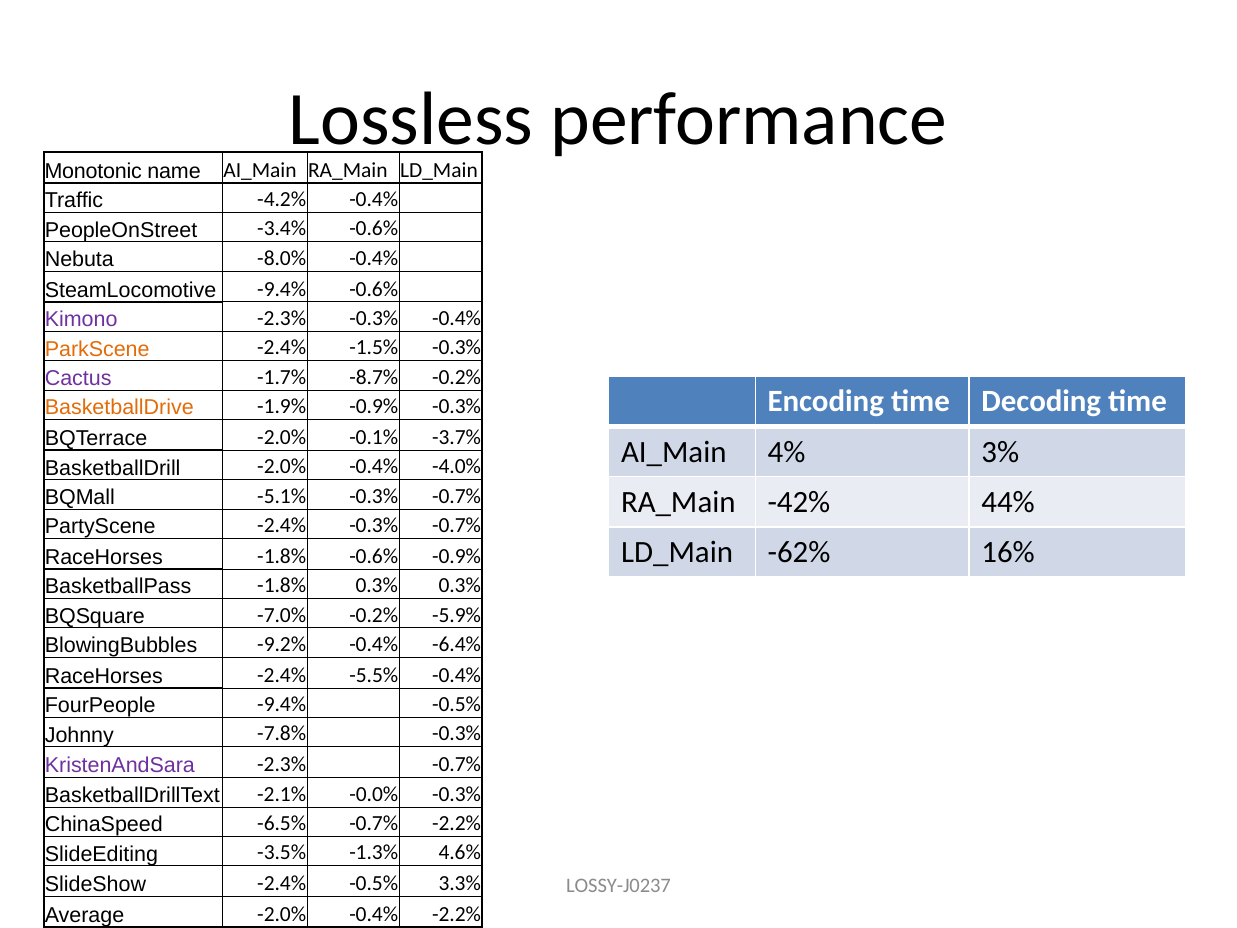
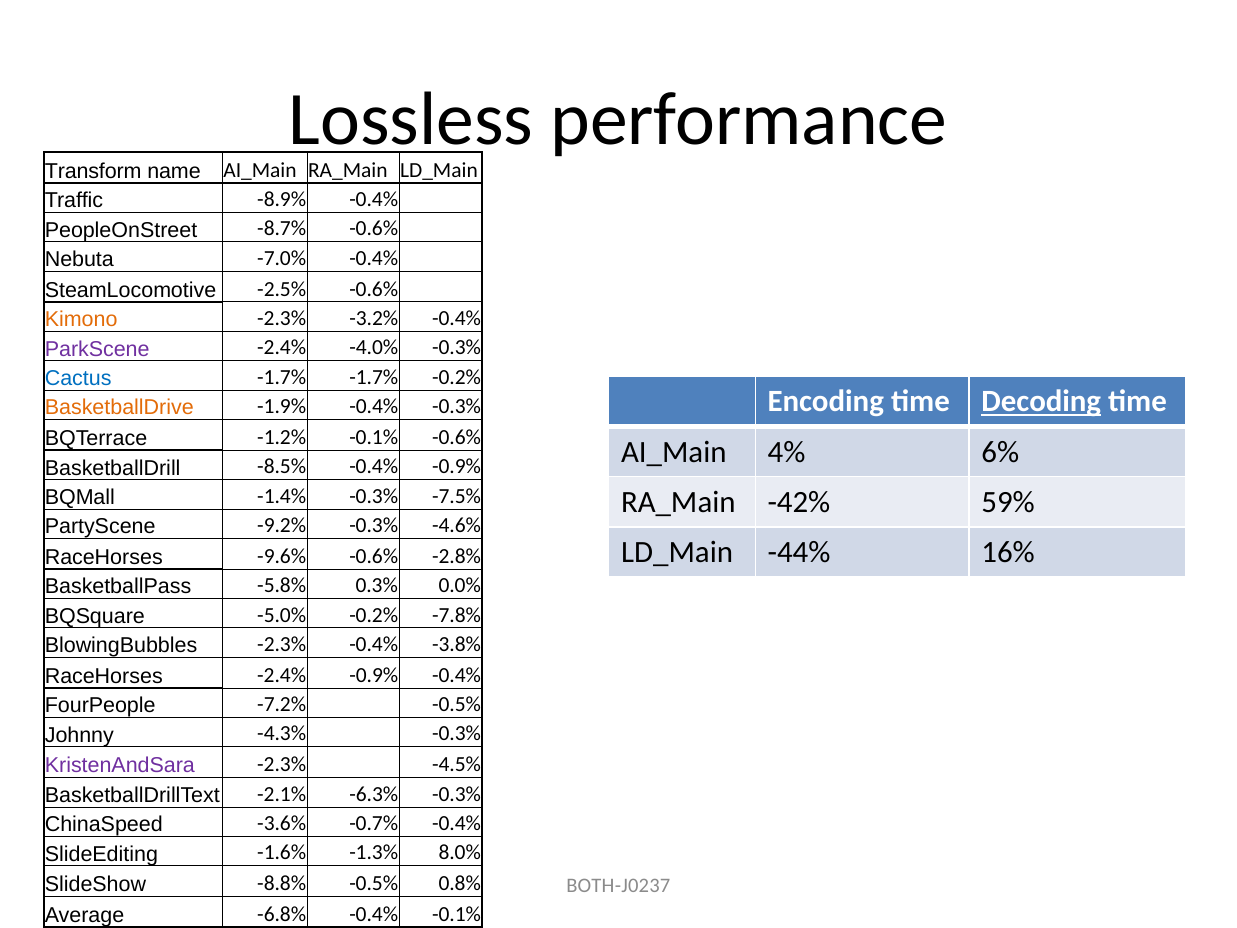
Monotonic: Monotonic -> Transform (93, 171)
-4.2%: -4.2% -> -8.9% (282, 199)
-3.4%: -3.4% -> -8.7% (282, 229)
-8.0%: -8.0% -> -7.0% (282, 258)
SteamLocomotive -9.4%: -9.4% -> -2.5% (282, 289)
Kimono colour: purple -> orange (81, 320)
-2.3% -0.3%: -0.3% -> -3.2% (374, 318)
ParkScene colour: orange -> purple (97, 349)
-1.5%: -1.5% -> -4.0% (374, 348)
Cactus colour: purple -> blue (78, 378)
-1.7% -8.7%: -8.7% -> -1.7% (374, 377)
Decoding underline: none -> present (1041, 402)
-1.9% -0.9%: -0.9% -> -0.4% (374, 406)
BQTerrace -2.0%: -2.0% -> -1.2% (282, 437)
-0.1% -3.7%: -3.7% -> -0.6% (457, 437)
3%: 3% -> 6% (1000, 452)
BasketballDrill -2.0%: -2.0% -> -8.5% (282, 467)
-0.4% -4.0%: -4.0% -> -0.9% (457, 467)
-5.1%: -5.1% -> -1.4% (282, 496)
-0.7%: -0.7% -> -7.5% (457, 496)
44%: 44% -> 59% (1008, 502)
PartyScene -2.4%: -2.4% -> -9.2% (282, 525)
-0.7%: -0.7% -> -4.6% (457, 525)
-62%: -62% -> -44% (799, 552)
RaceHorses -1.8%: -1.8% -> -9.6% (282, 556)
-0.6% -0.9%: -0.9% -> -2.8% (457, 556)
BasketballPass -1.8%: -1.8% -> -5.8% (282, 585)
0.3% 0.3%: 0.3% -> 0.0% (460, 585)
-7.0%: -7.0% -> -5.0% (282, 615)
-5.9%: -5.9% -> -7.8% (457, 615)
BlowingBubbles -9.2%: -9.2% -> -2.3% (282, 644)
-6.4%: -6.4% -> -3.8% (457, 644)
-2.4% -5.5%: -5.5% -> -0.9% (374, 675)
FourPeople -9.4%: -9.4% -> -7.2% (282, 704)
-7.8%: -7.8% -> -4.3% (282, 734)
-2.3% -0.7%: -0.7% -> -4.5% (457, 764)
-0.0%: -0.0% -> -6.3% (374, 794)
-6.5%: -6.5% -> -3.6% (282, 823)
-0.7% -2.2%: -2.2% -> -0.4% (457, 823)
-3.5%: -3.5% -> -1.6% (282, 853)
4.6%: 4.6% -> 8.0% (460, 853)
SlideShow -2.4%: -2.4% -> -8.8% (282, 883)
3.3%: 3.3% -> 0.8% (460, 883)
LOSSY-J0237: LOSSY-J0237 -> BOTH-J0237 (618, 886)
Average -2.0%: -2.0% -> -6.8% (282, 914)
-0.4% -2.2%: -2.2% -> -0.1% (457, 914)
